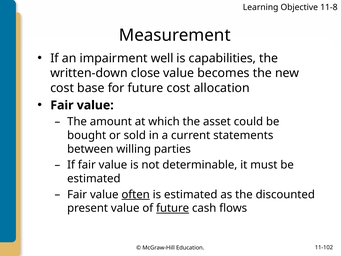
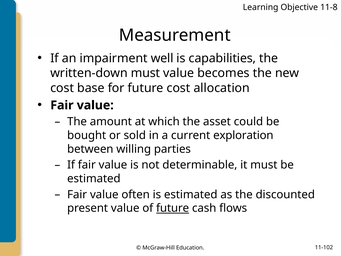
written-down close: close -> must (146, 73)
statements: statements -> exploration (243, 135)
often underline: present -> none (136, 194)
